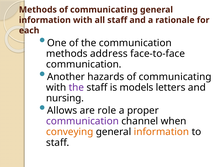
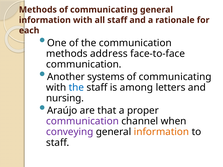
hazards: hazards -> systems (106, 77)
the colour: purple -> blue (76, 88)
models: models -> among (136, 88)
Allows: Allows -> Araújo (62, 111)
role: role -> that (107, 111)
conveying colour: orange -> purple (70, 132)
